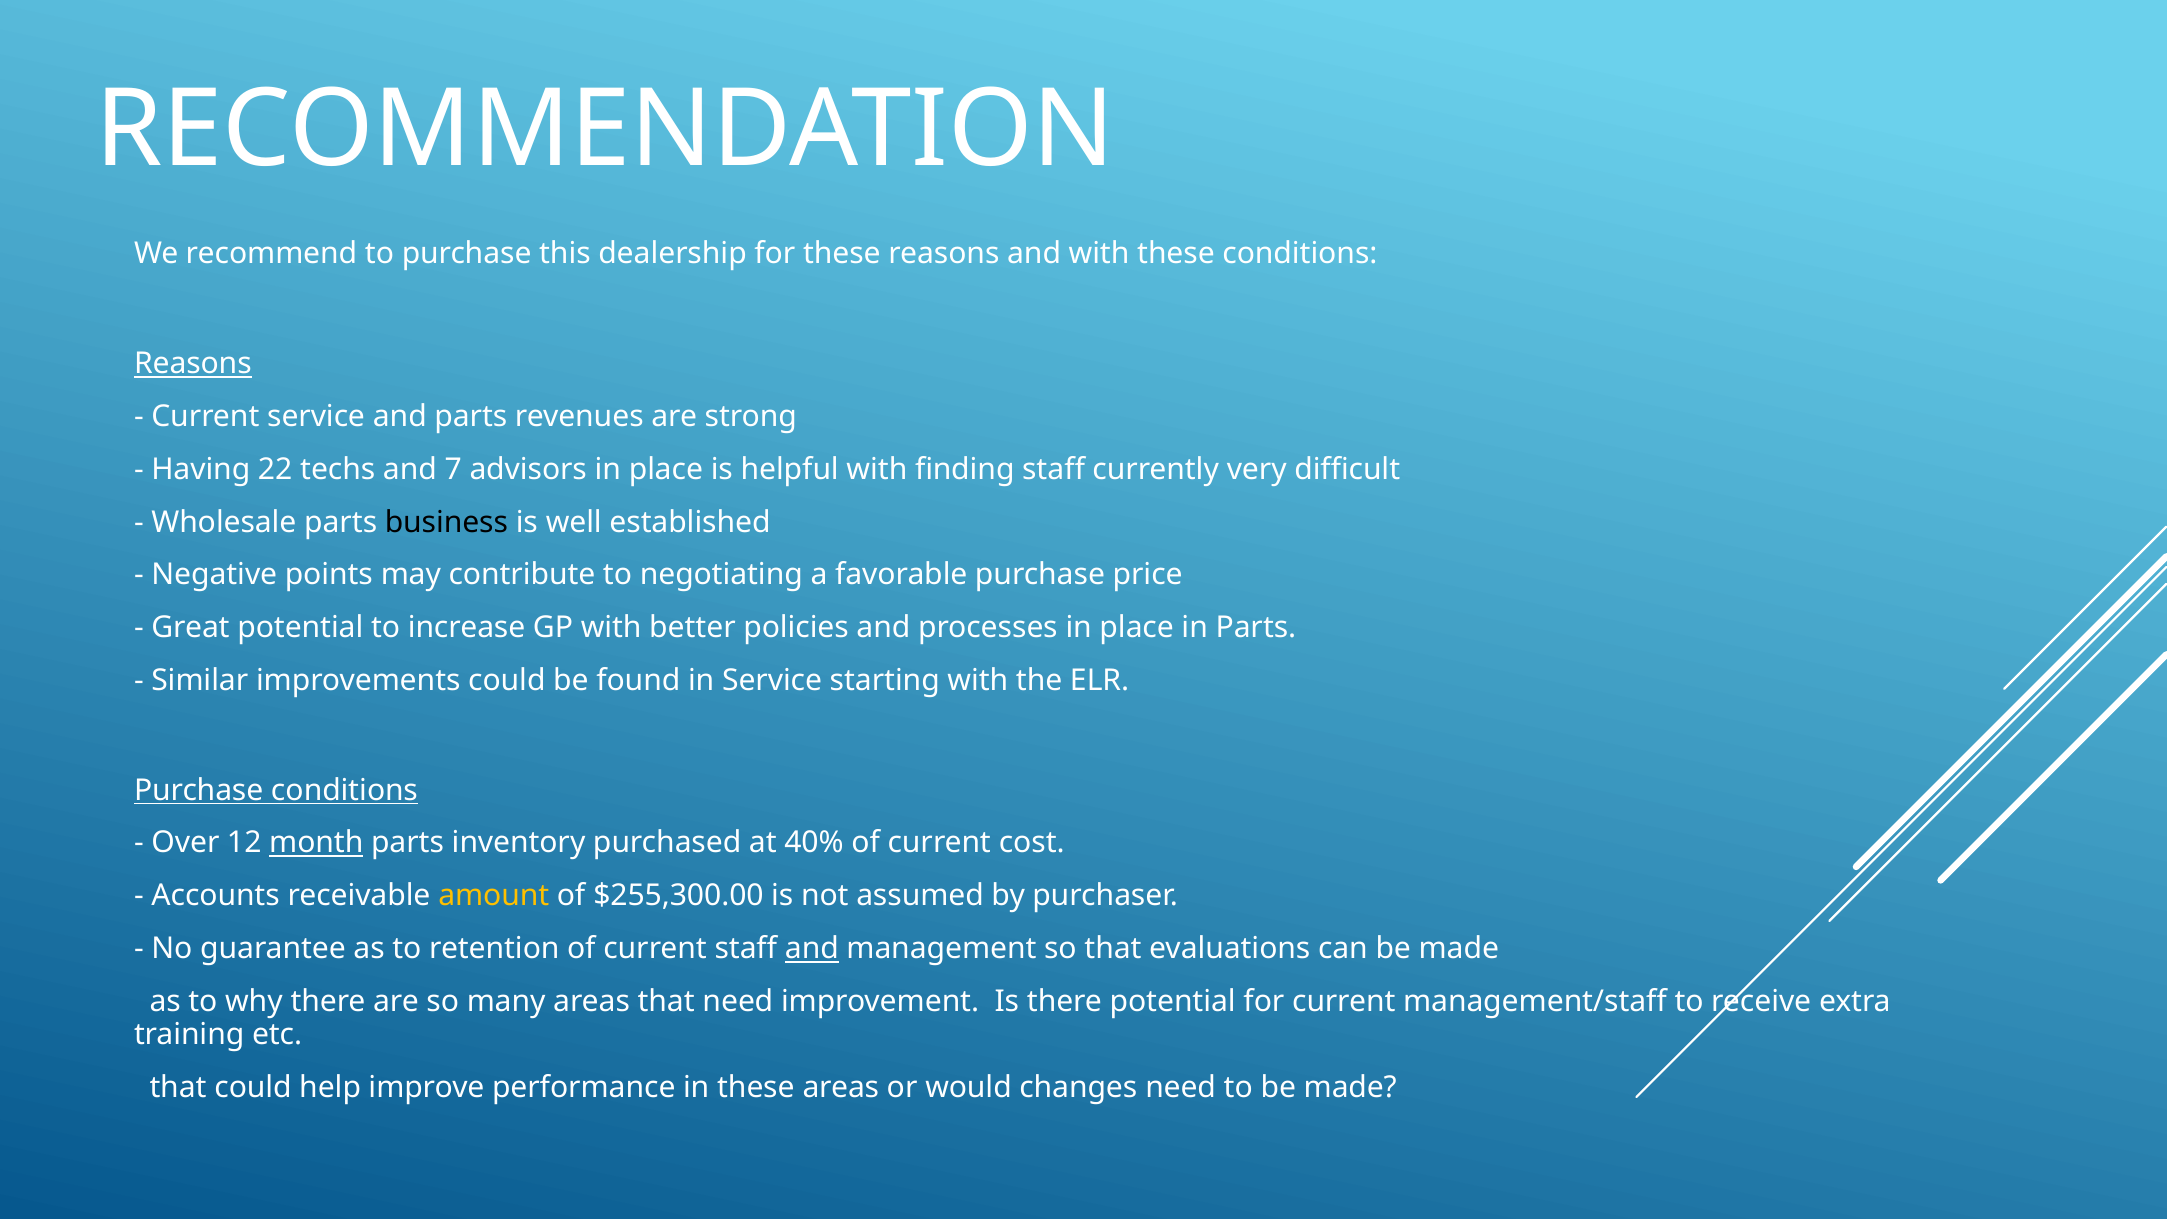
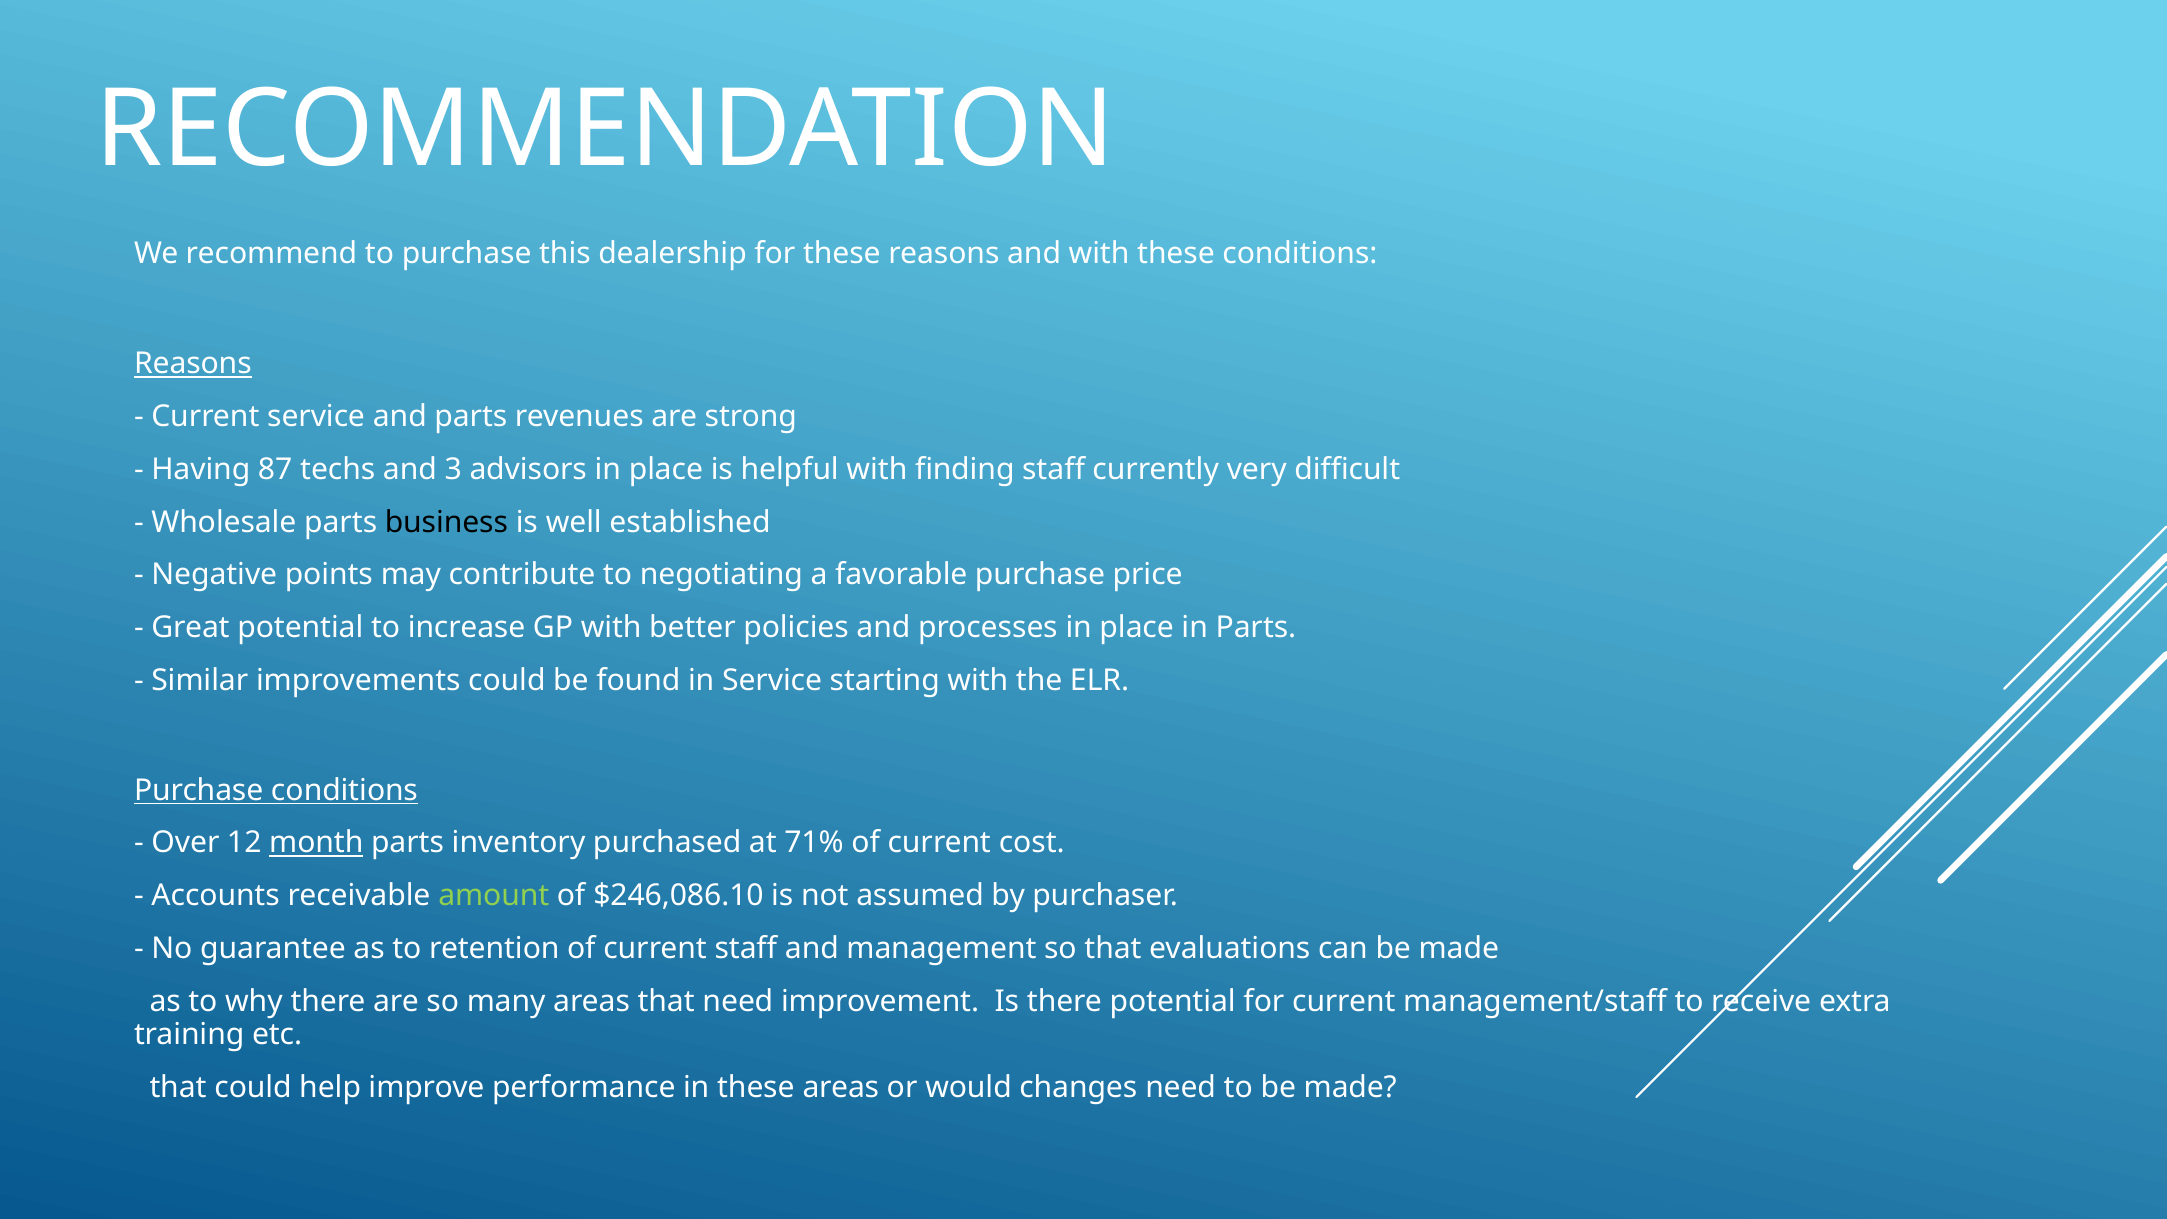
22: 22 -> 87 (275, 469)
7: 7 -> 3 (453, 469)
40%: 40% -> 71% (814, 843)
amount colour: yellow -> light green (494, 896)
$255,300.00: $255,300.00 -> $246,086.10 (678, 896)
and underline: present -> none (812, 949)
